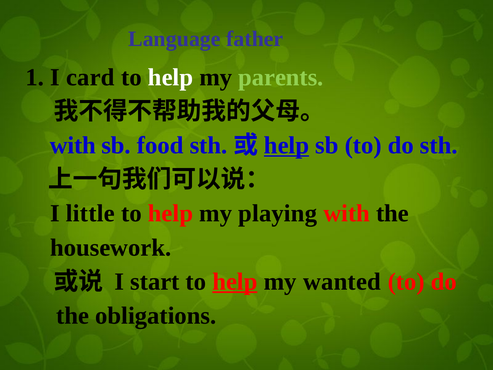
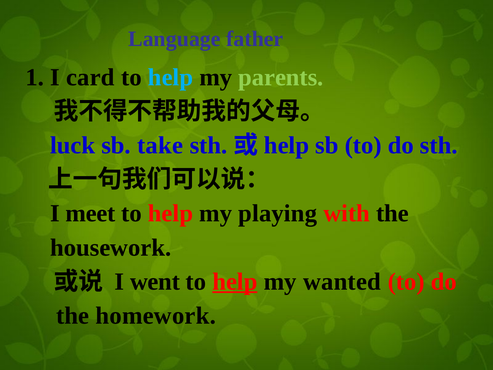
help colour: white -> light blue (171, 77)
with: with -> luck (73, 145)
food: food -> take (160, 145)
help underline: present -> none (287, 145)
little: little -> meet (91, 213)
start: start -> went (155, 281)
obligations: obligations -> homework (156, 315)
